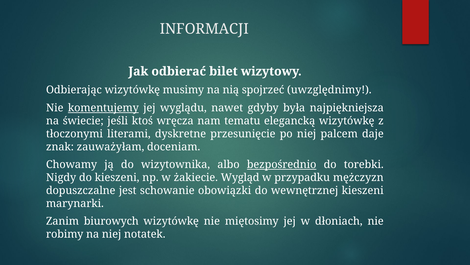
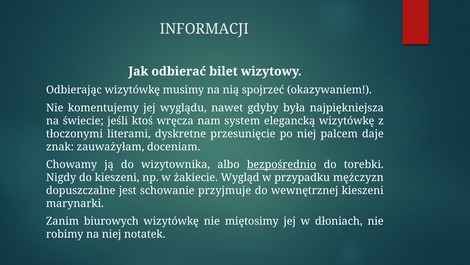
uwzględnimy: uwzględnimy -> okazywaniem (329, 90)
komentujemy underline: present -> none (103, 108)
tematu: tematu -> system (242, 121)
obowiązki: obowiązki -> przyjmuje (225, 190)
